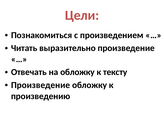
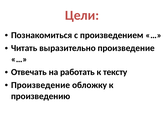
на обложку: обложку -> работать (77, 72)
